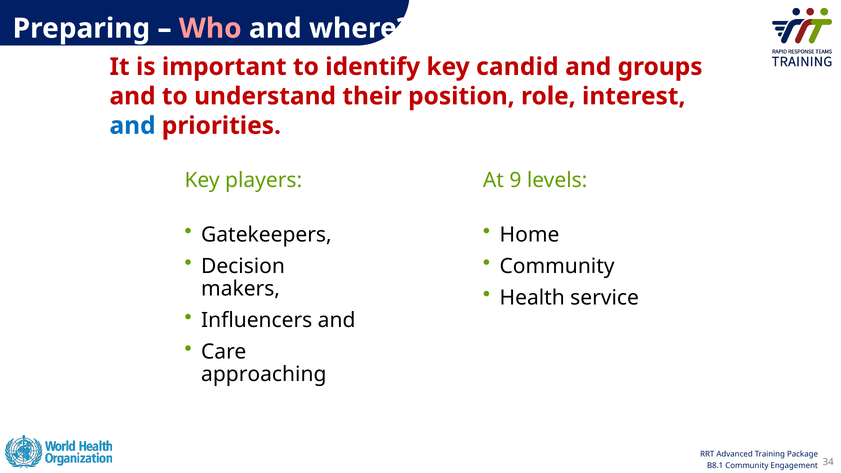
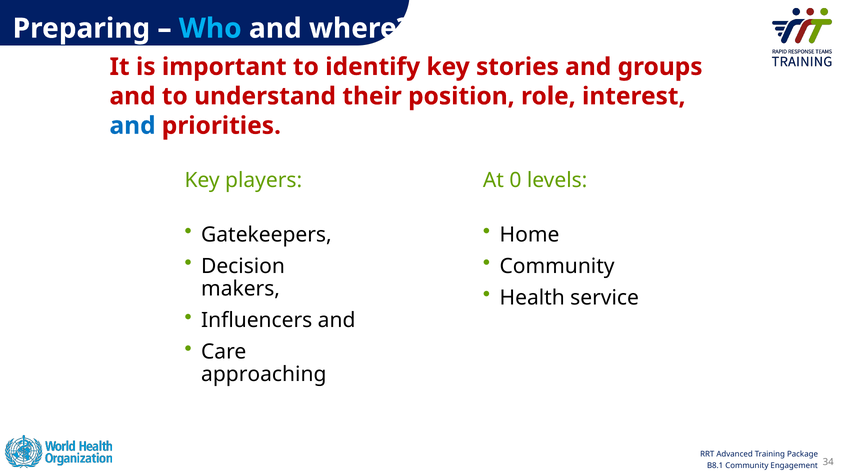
Who colour: pink -> light blue (210, 28)
candid: candid -> stories (517, 67)
9: 9 -> 0 (515, 181)
